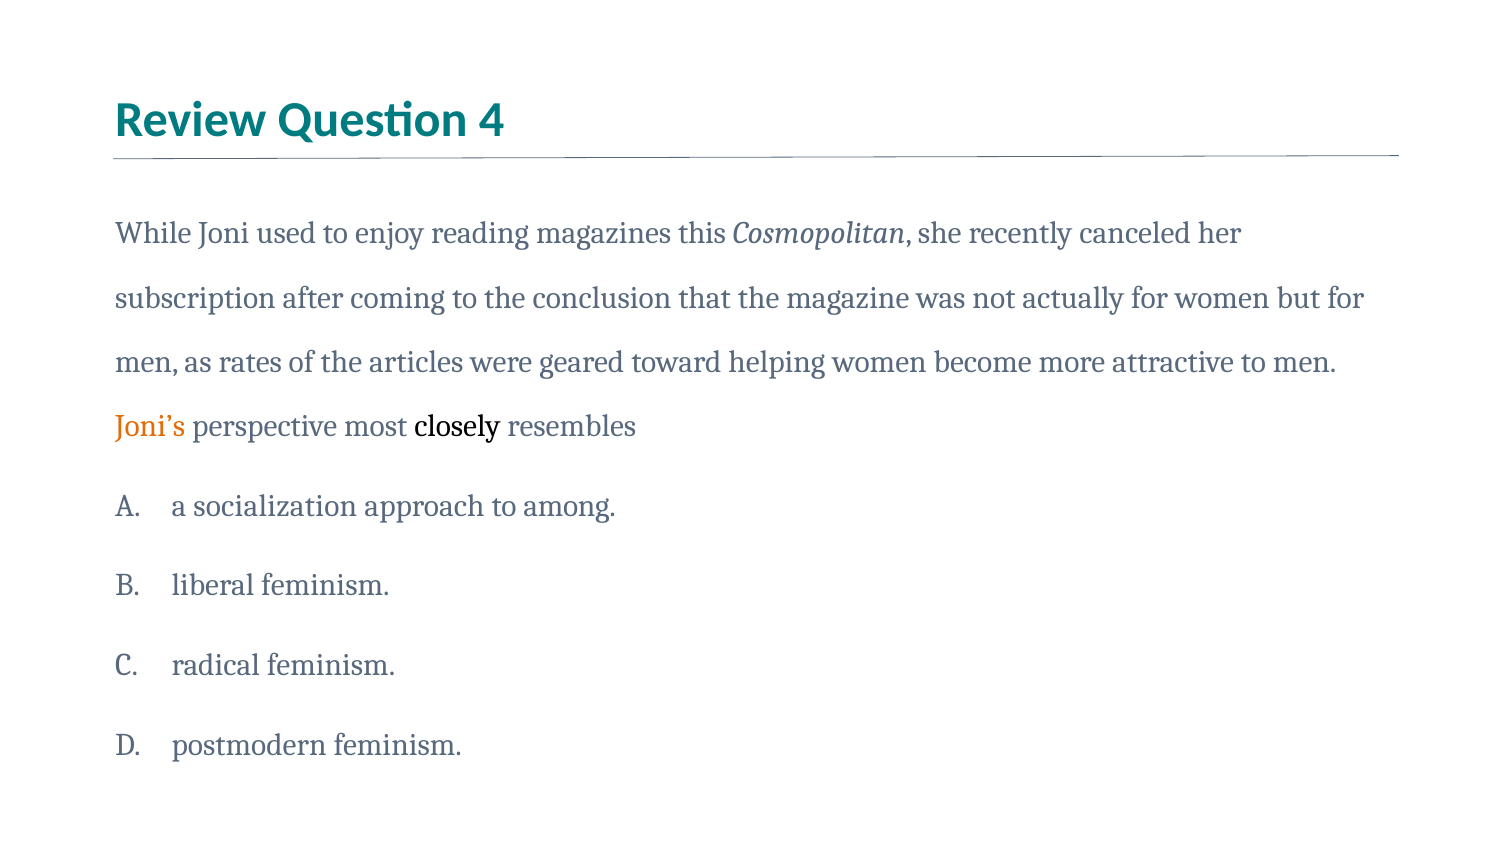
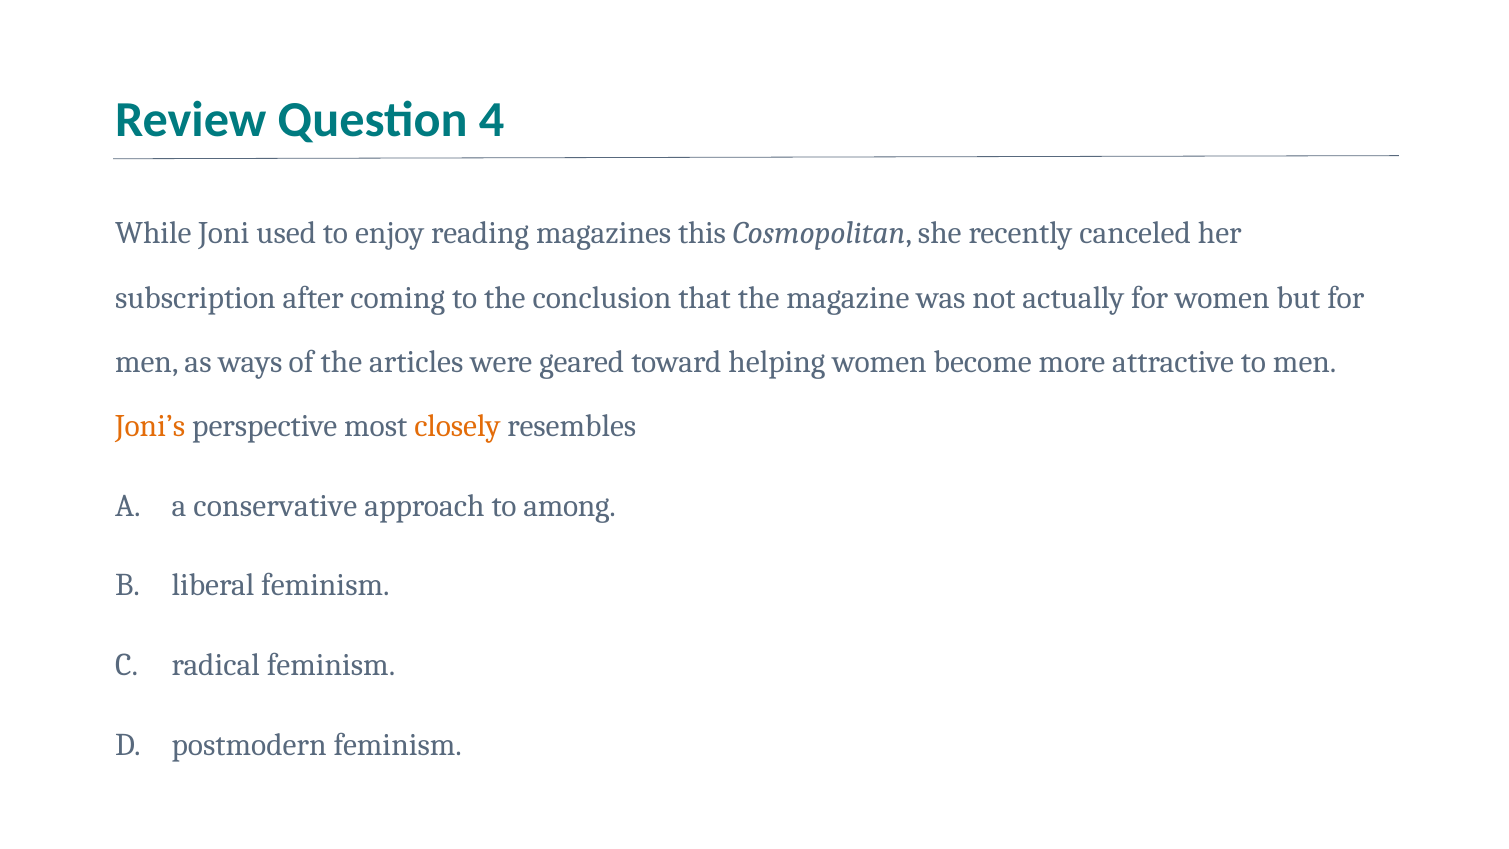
rates: rates -> ways (250, 362)
closely colour: black -> orange (457, 426)
socialization: socialization -> conservative (275, 506)
